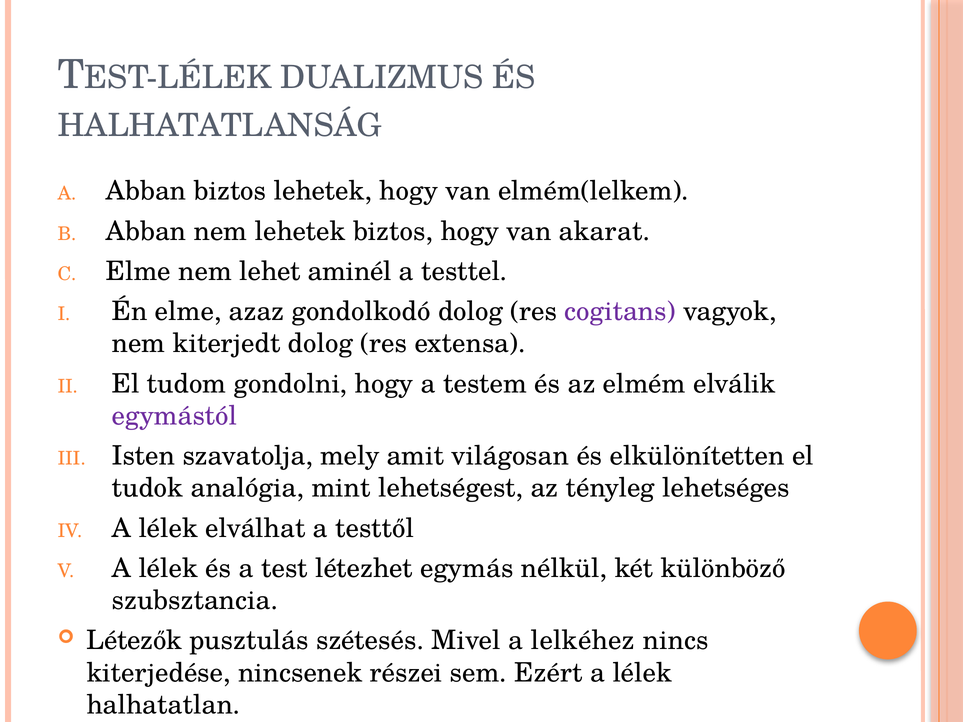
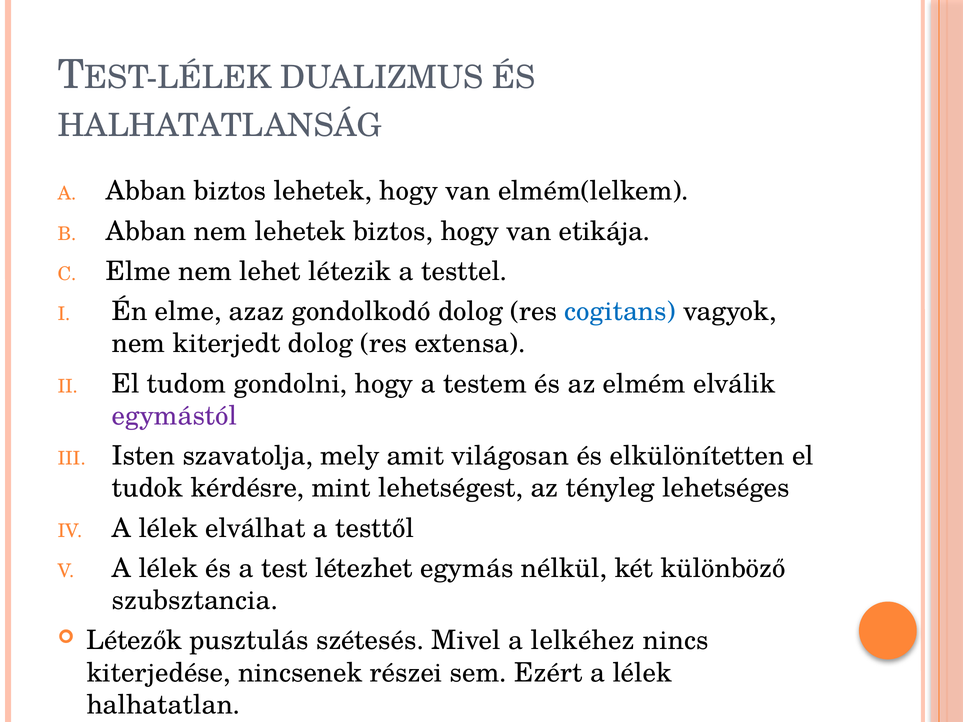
akarat: akarat -> etikája (605, 231)
aminél: aminél -> létezik (350, 271)
cogitans colour: purple -> blue (620, 312)
analógia: analógia -> kérdésre (248, 488)
